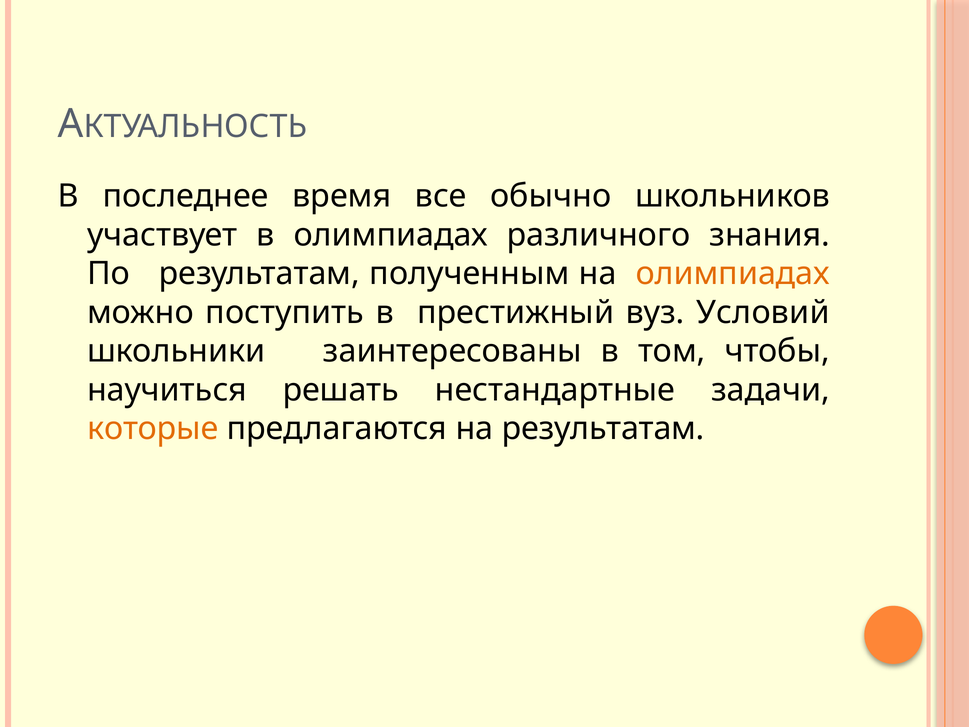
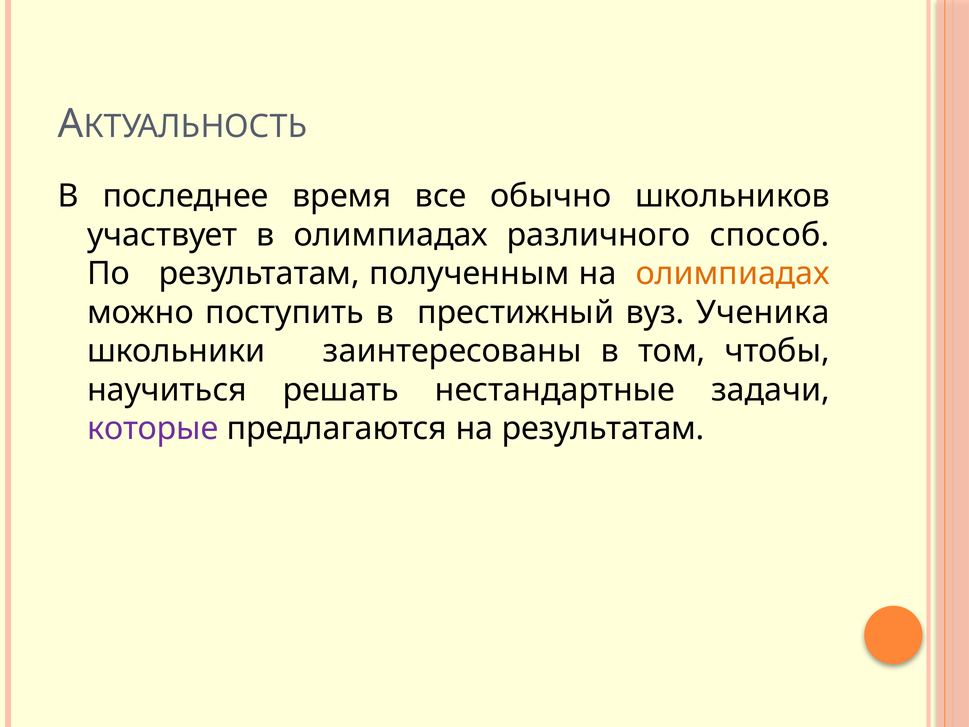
знания: знания -> способ (769, 235)
Условий: Условий -> Ученика (763, 312)
которые colour: orange -> purple (153, 429)
